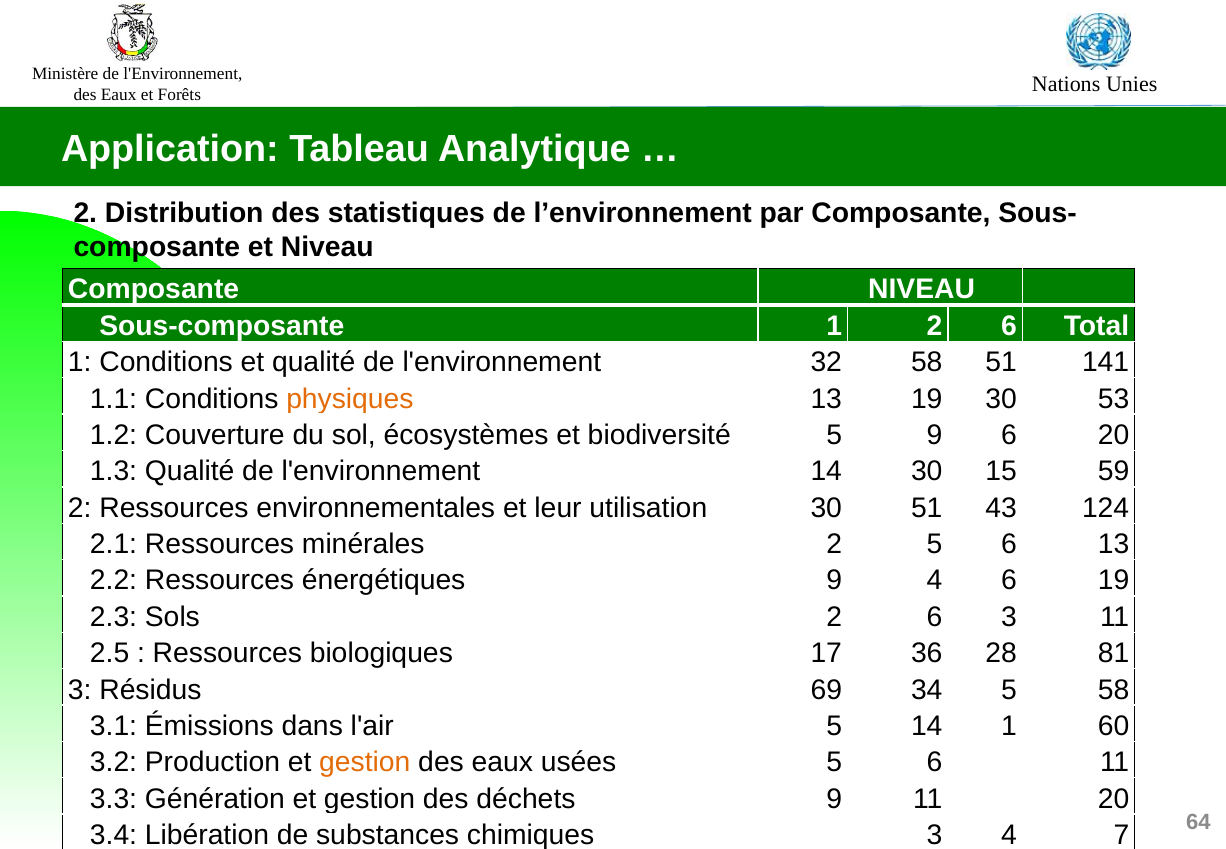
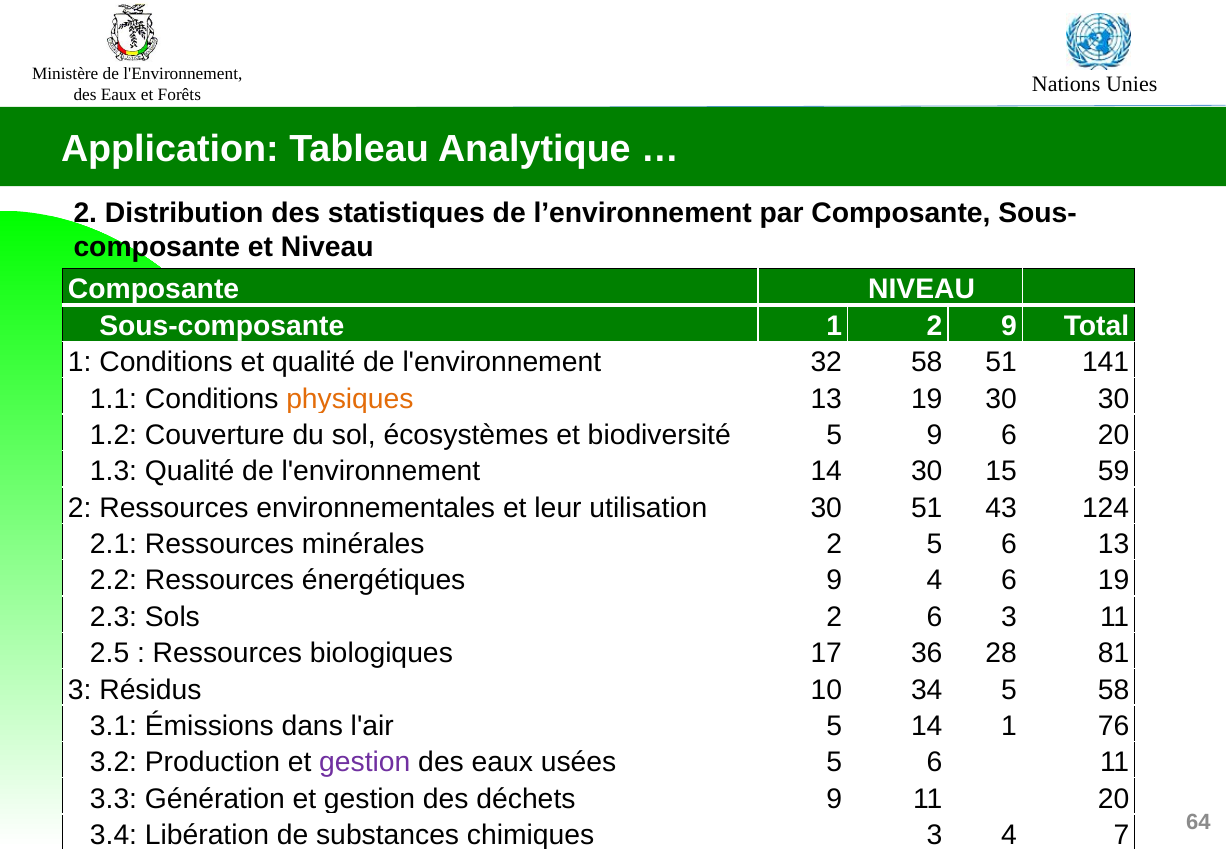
1 2 6: 6 -> 9 (1009, 326)
30 53: 53 -> 30 (1114, 399)
69: 69 -> 10 (826, 689)
60: 60 -> 76 (1114, 726)
gestion colour: orange -> purple (365, 762)
